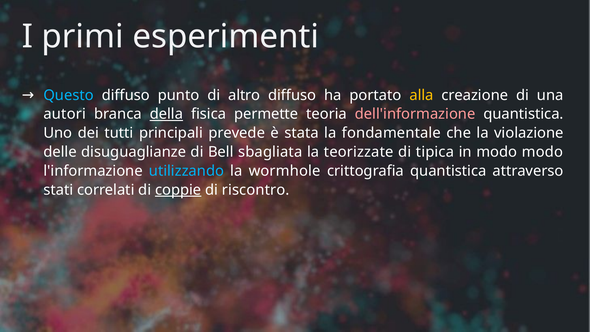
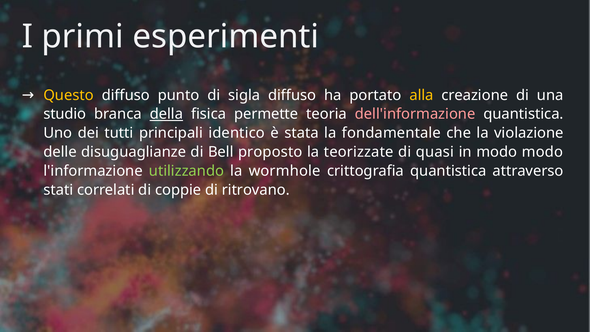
Questo colour: light blue -> yellow (69, 95)
altro: altro -> sigla (244, 95)
autori: autori -> studio (65, 114)
prevede: prevede -> identico (237, 133)
sbagliata: sbagliata -> proposto (270, 152)
tipica: tipica -> quasi (435, 152)
utilizzando colour: light blue -> light green (186, 171)
coppie underline: present -> none (178, 190)
riscontro: riscontro -> ritrovano (256, 190)
